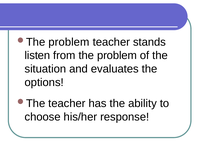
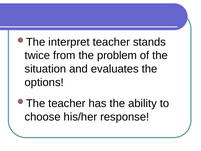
problem: problem -> interpret (69, 42)
listen: listen -> twice (37, 55)
